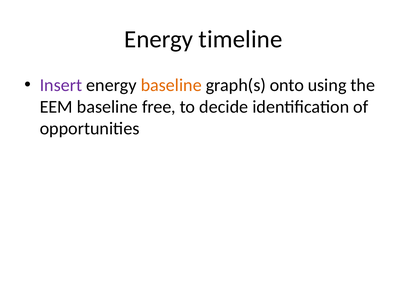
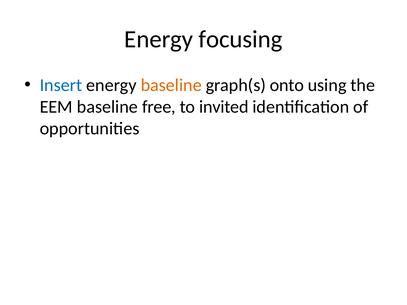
timeline: timeline -> focusing (241, 39)
Insert colour: purple -> blue (61, 85)
decide: decide -> invited (224, 107)
